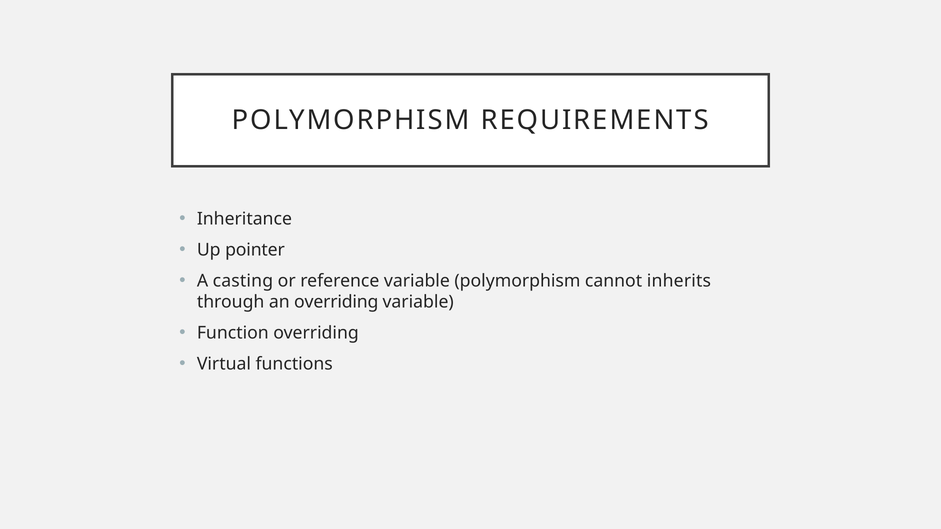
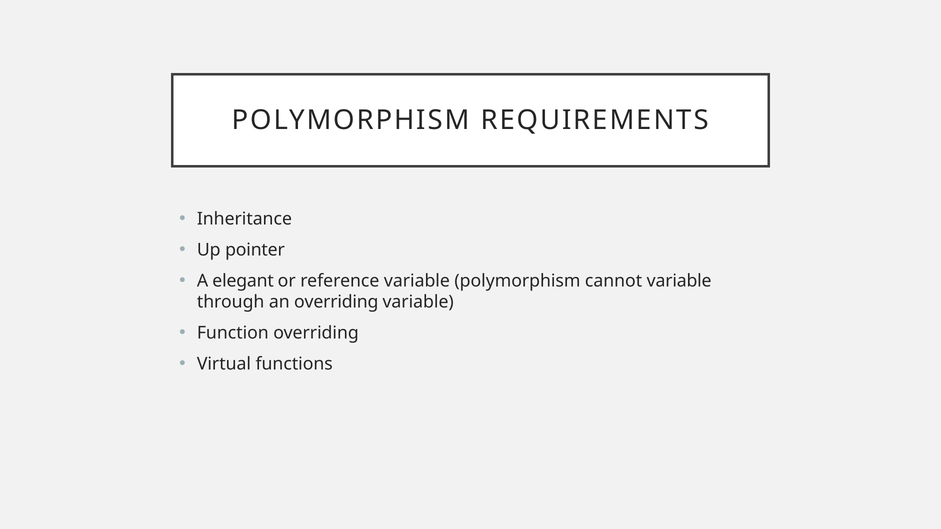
casting: casting -> elegant (243, 281)
cannot inherits: inherits -> variable (679, 281)
